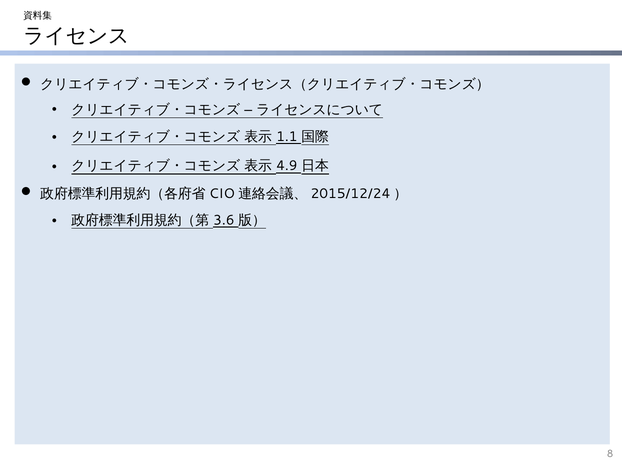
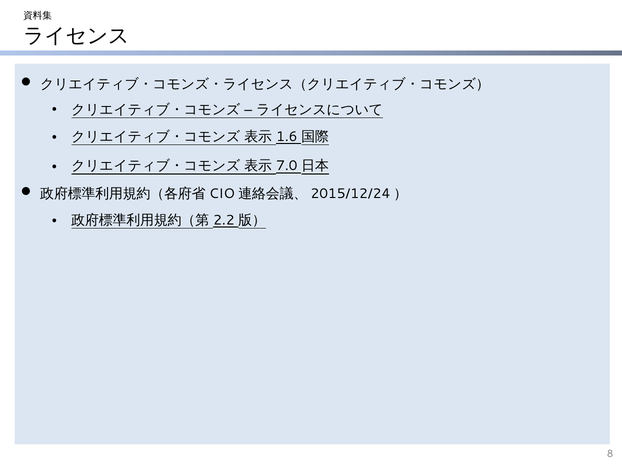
1.1: 1.1 -> 1.6 (287, 137)
4.9: 4.9 -> 7.0 (287, 166)
3.6: 3.6 -> 2.2 (224, 220)
